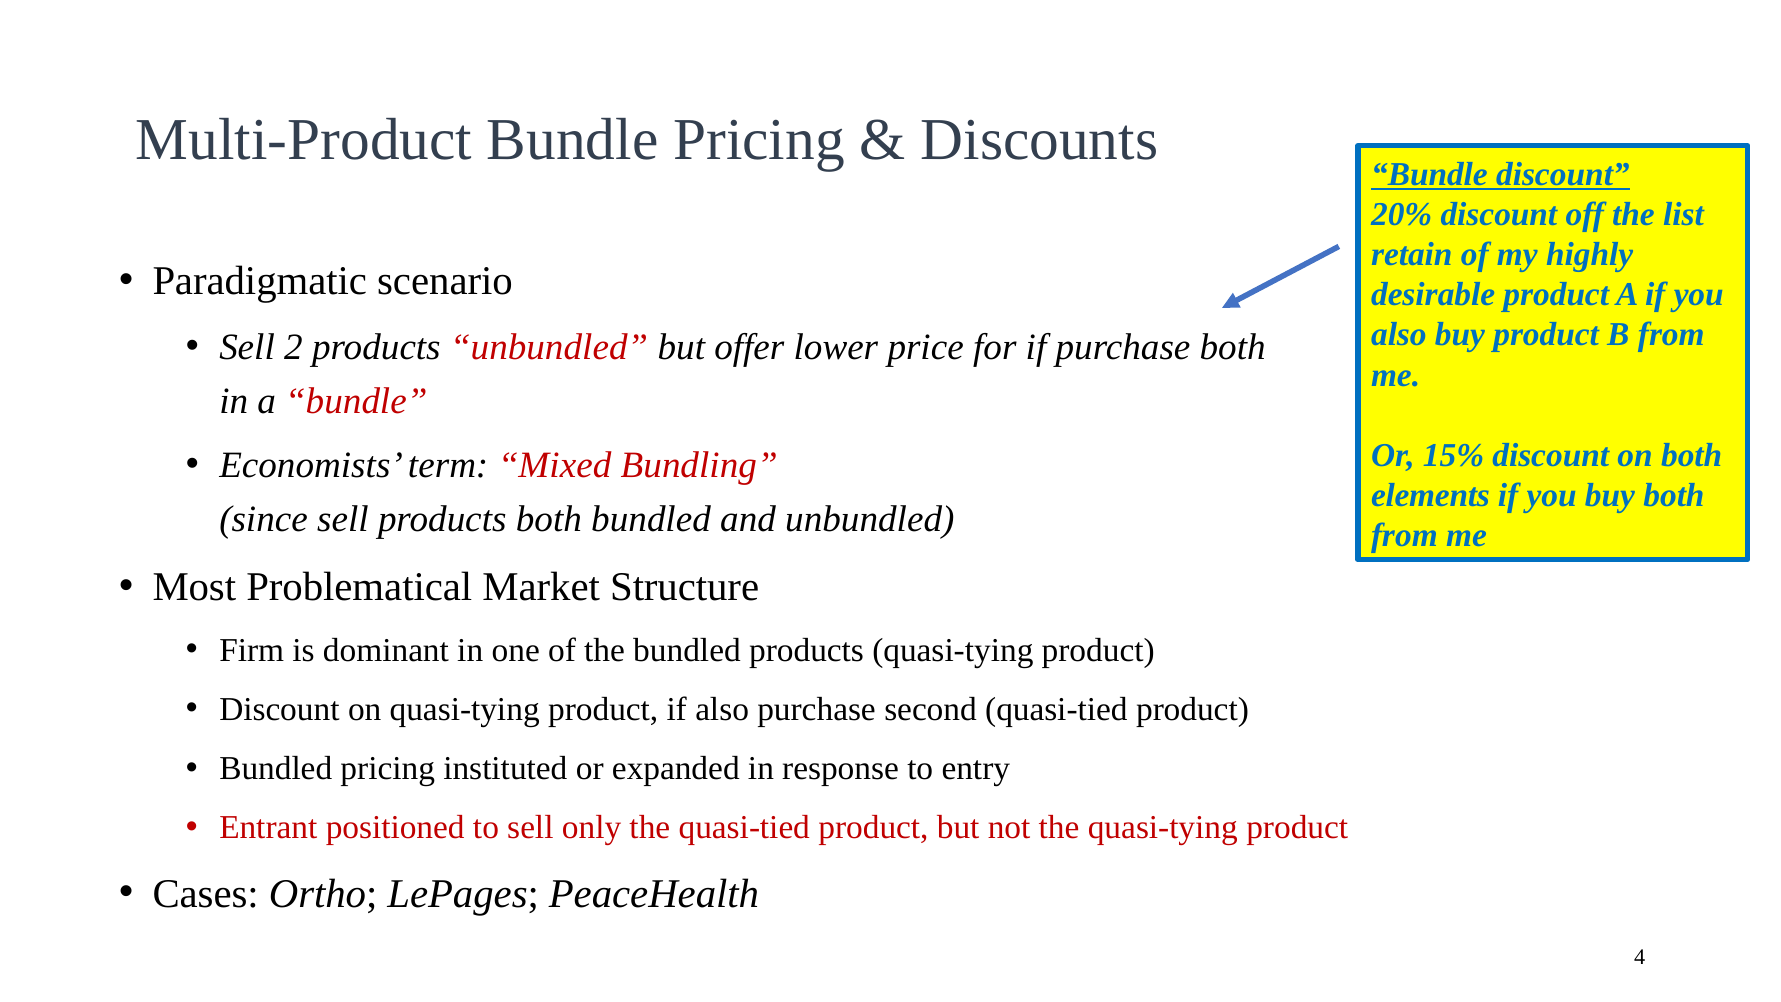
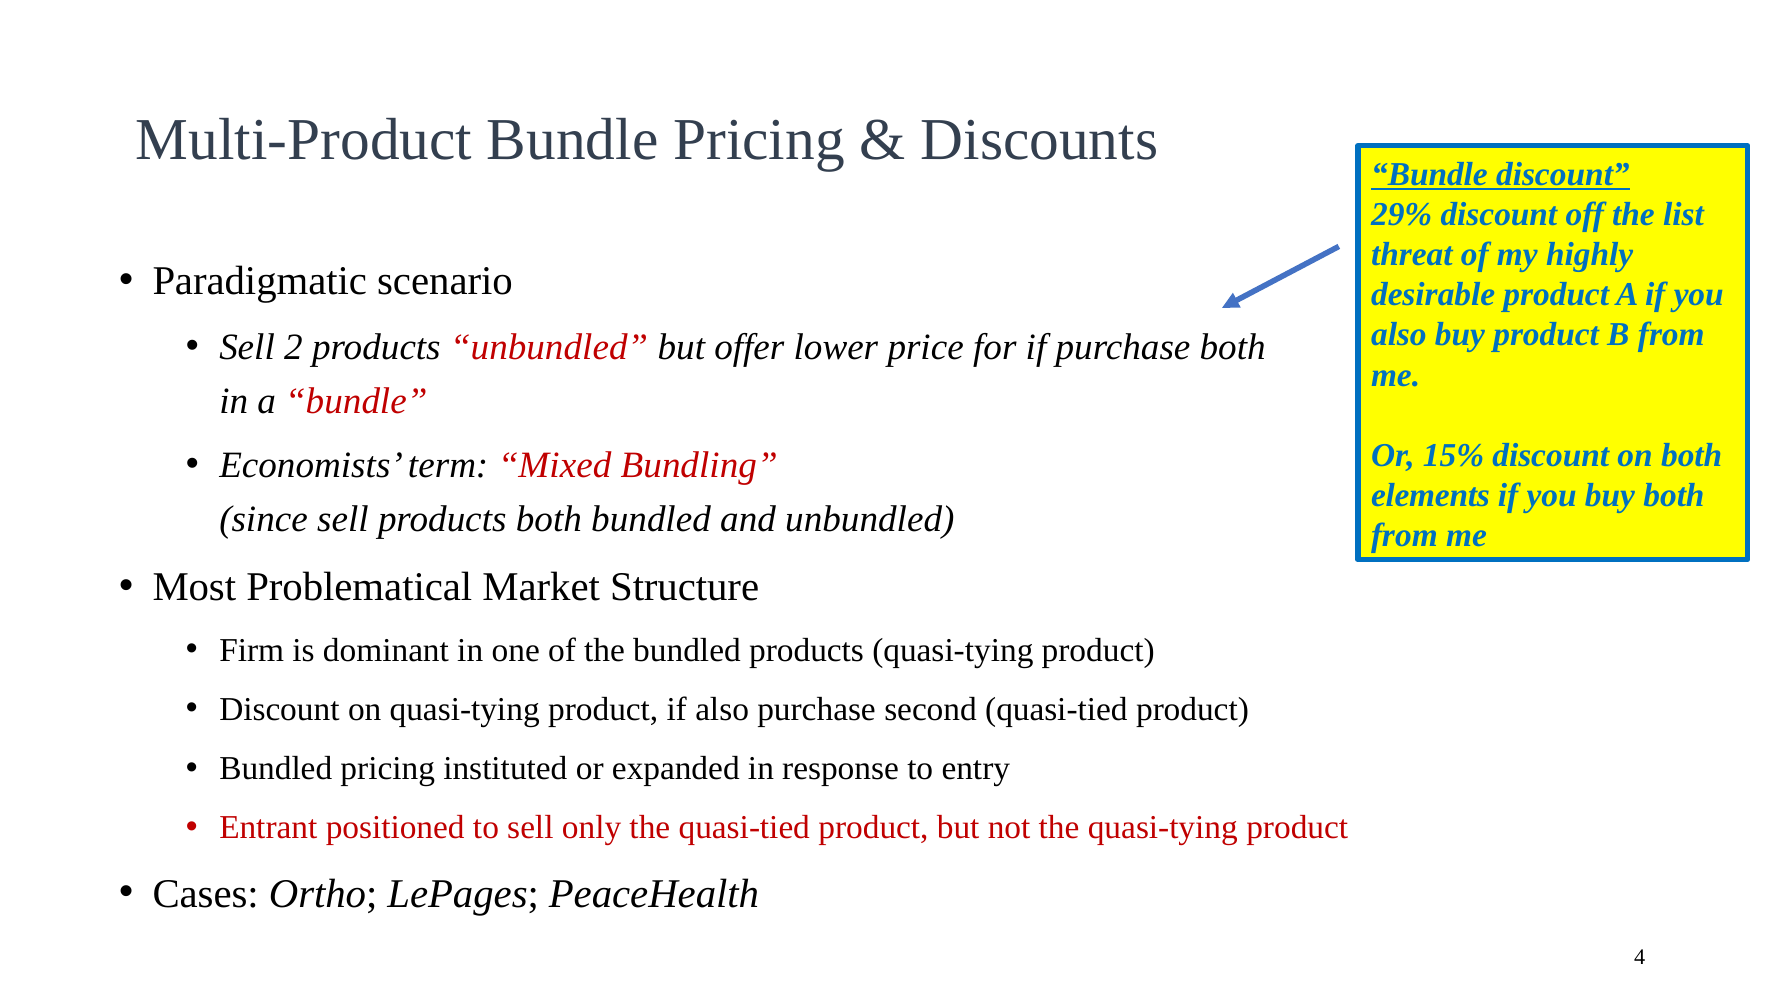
20%: 20% -> 29% (1402, 215)
retain: retain -> threat (1412, 255)
